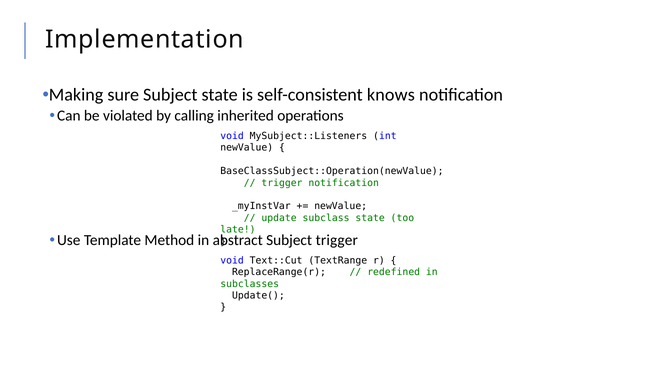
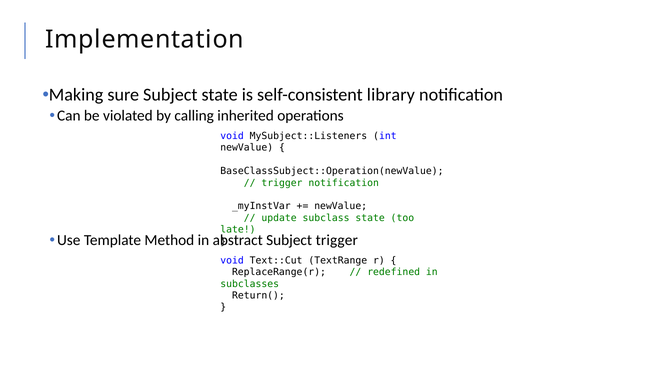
knows: knows -> library (391, 95)
Update(: Update( -> Return( (258, 295)
